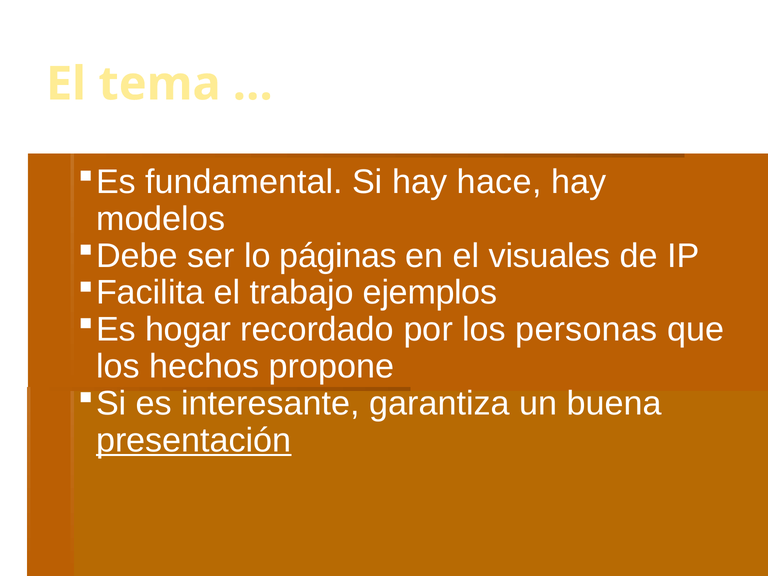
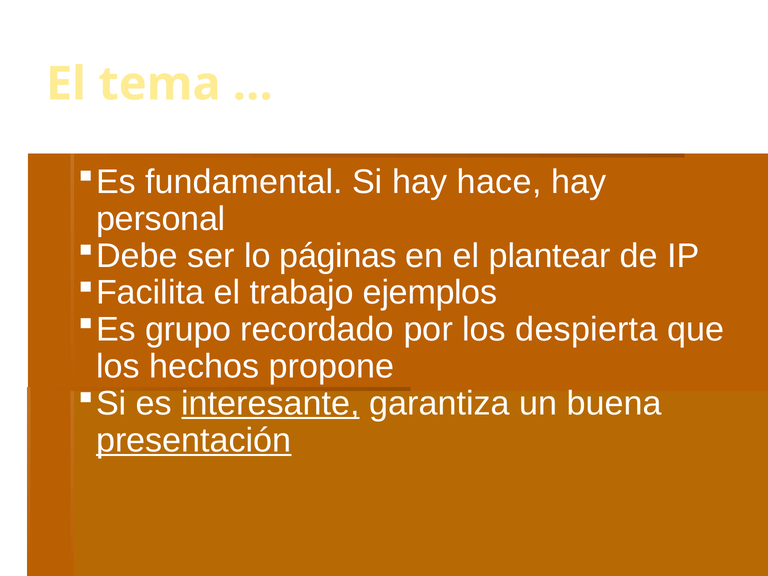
modelos: modelos -> personal (161, 219)
visuales: visuales -> plantear (550, 256)
hogar: hogar -> grupo (188, 330)
personas: personas -> despierta (586, 330)
interesante underline: none -> present (271, 403)
